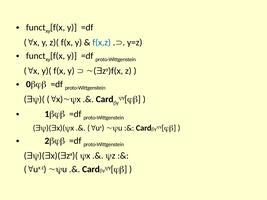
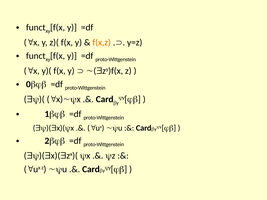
f(x,z colour: blue -> orange (102, 42)
